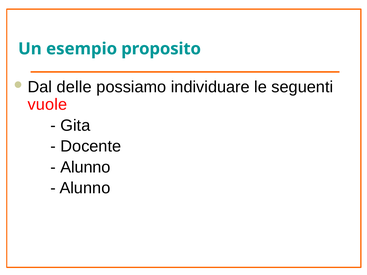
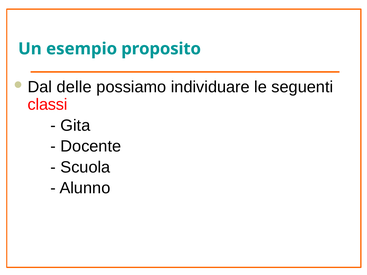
vuole: vuole -> classi (48, 105)
Alunno: Alunno -> Scuola (85, 167)
